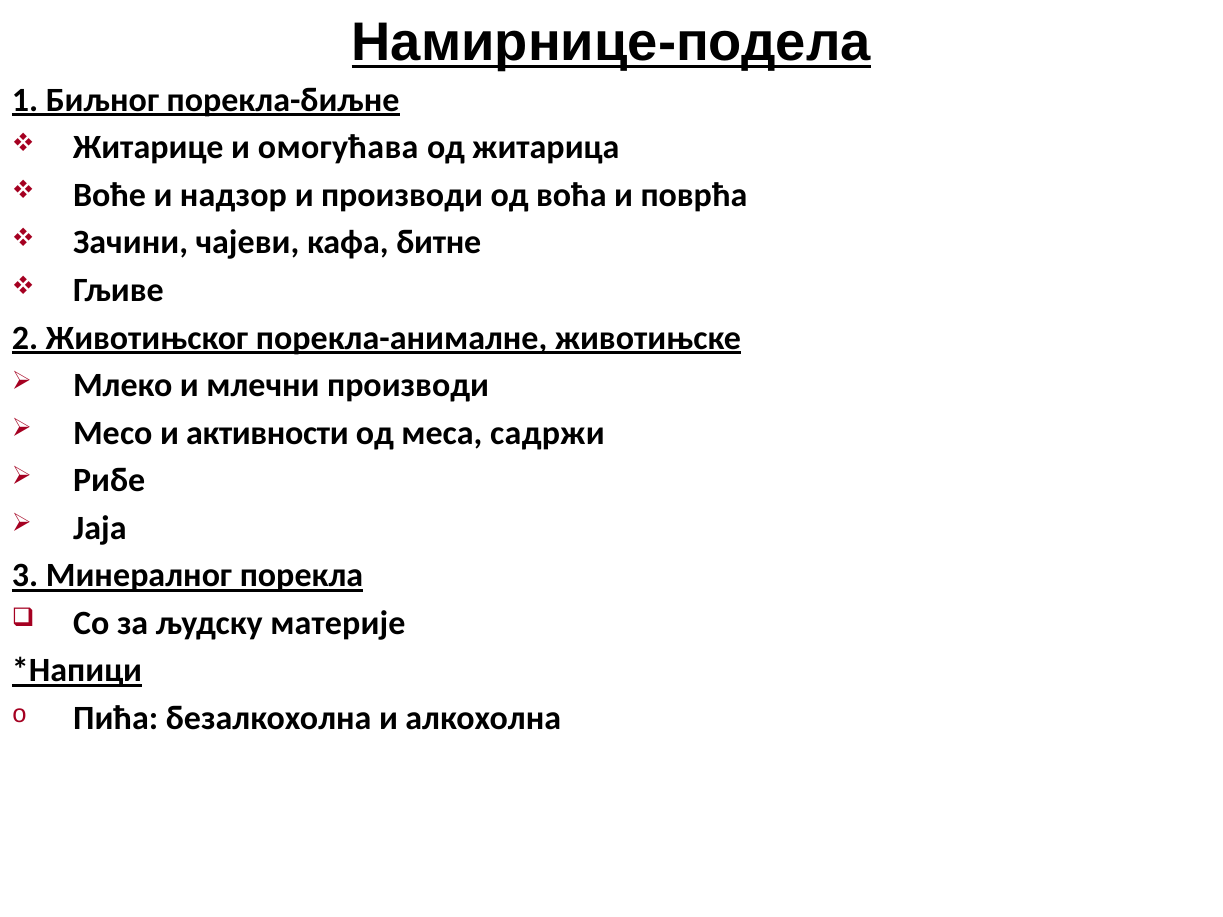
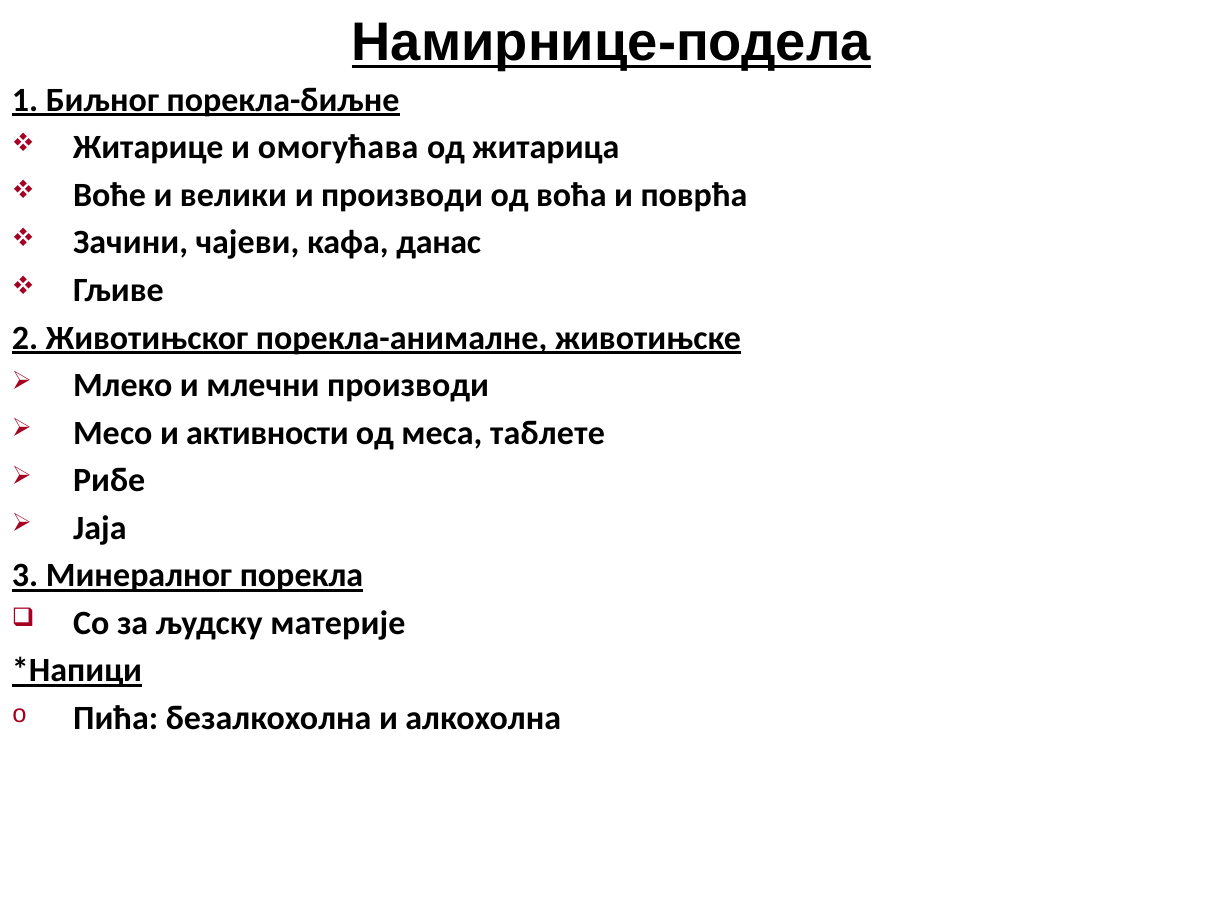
надзор: надзор -> велики (233, 195)
битне: битне -> данас (439, 243)
садржи: садржи -> таблете (547, 433)
